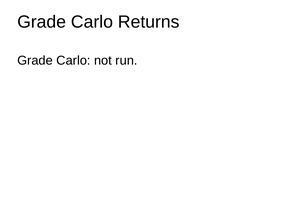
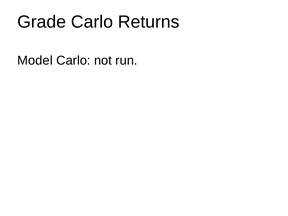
Grade: Grade -> Model (35, 60)
